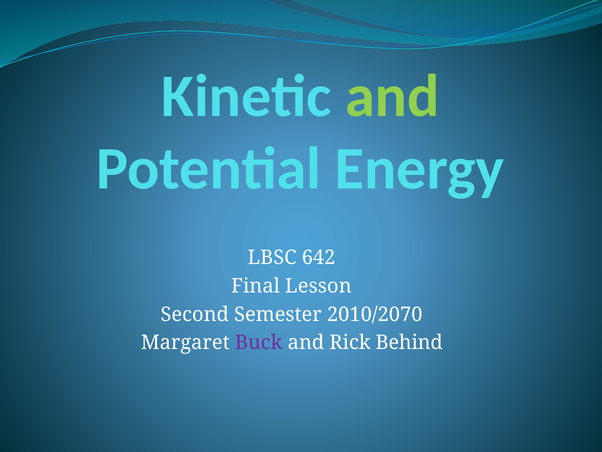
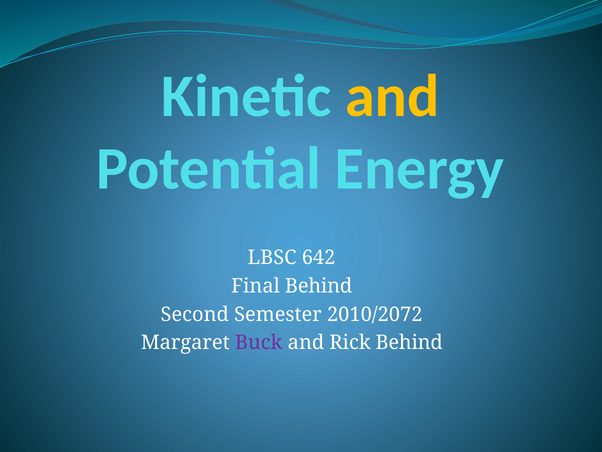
and colour: light green -> yellow (392, 97)
Final Lesson: Lesson -> Behind (319, 286)
2010/2070: 2010/2070 -> 2010/2072 (375, 314)
